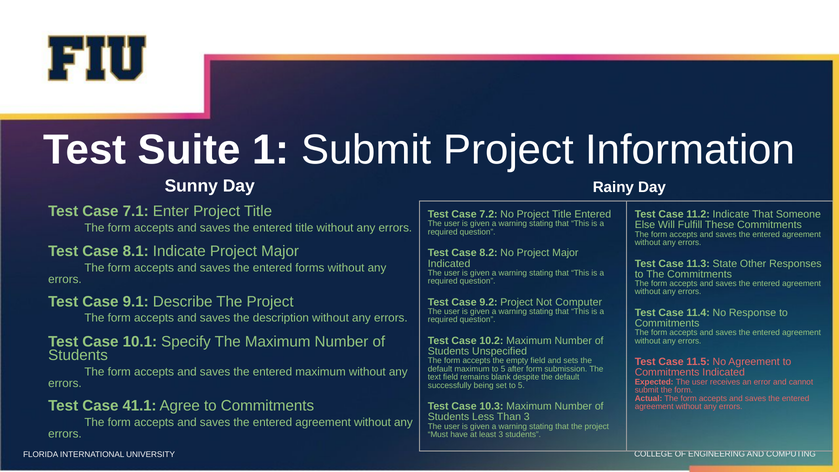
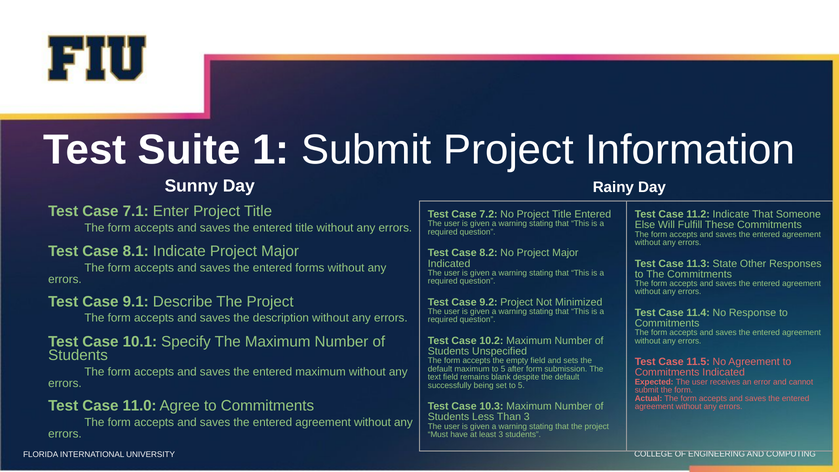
Computer: Computer -> Minimized (579, 302)
41.1: 41.1 -> 11.0 (140, 406)
